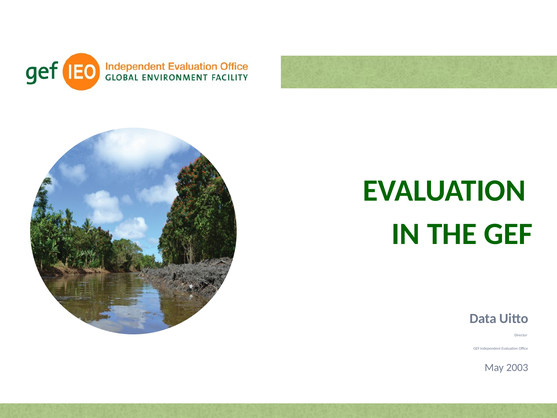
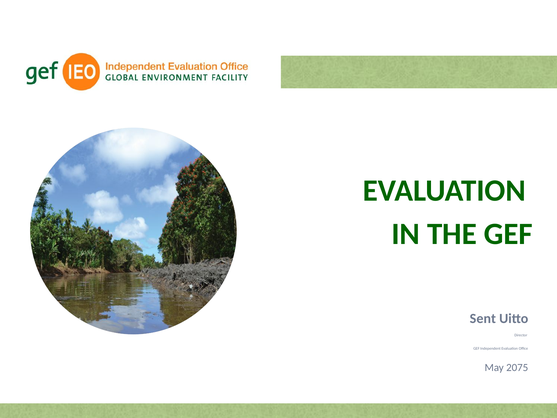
Data: Data -> Sent (483, 318)
2003: 2003 -> 2075 (517, 367)
